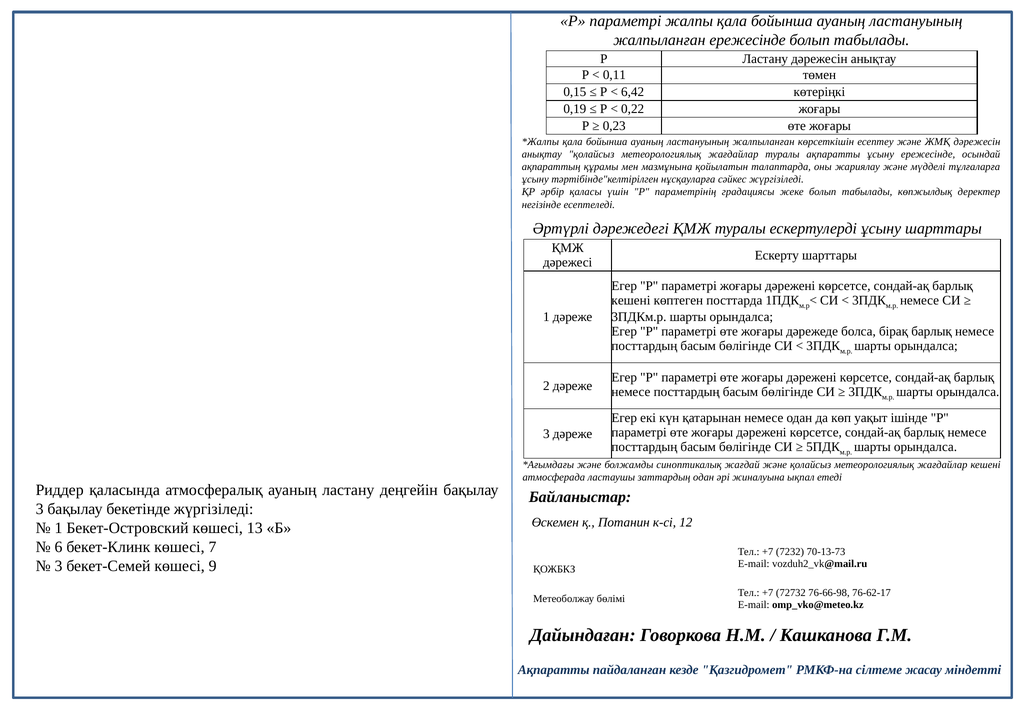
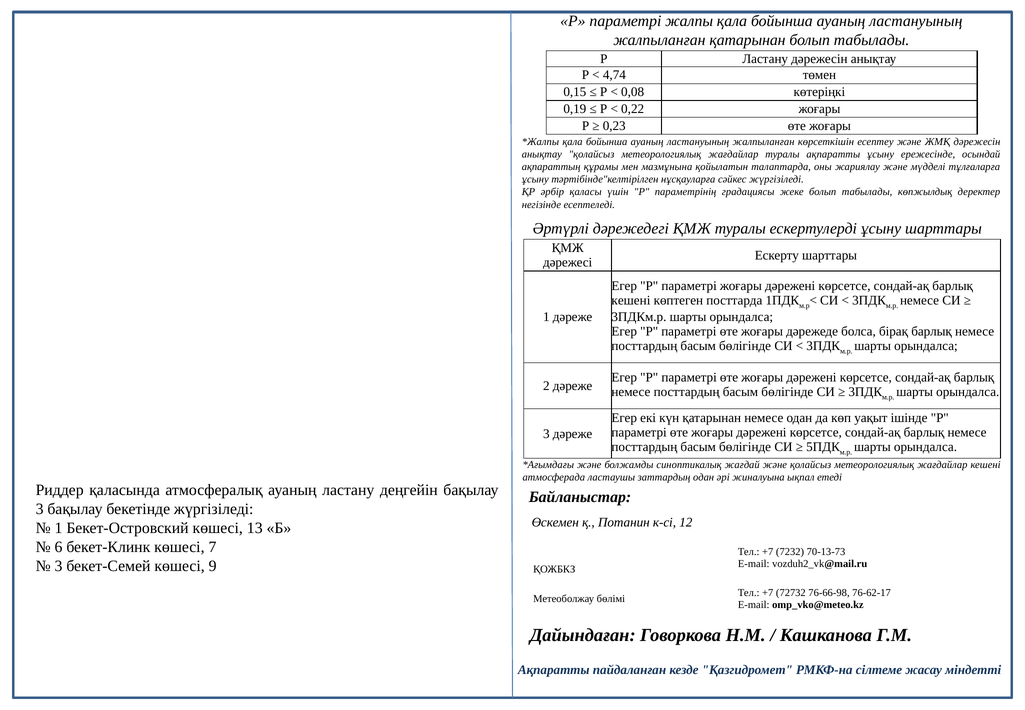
жалпыланған ережесінде: ережесінде -> қатарынан (748, 40)
0,11: 0,11 -> 4,74 (614, 75)
6,42: 6,42 -> 0,08 (633, 92)
